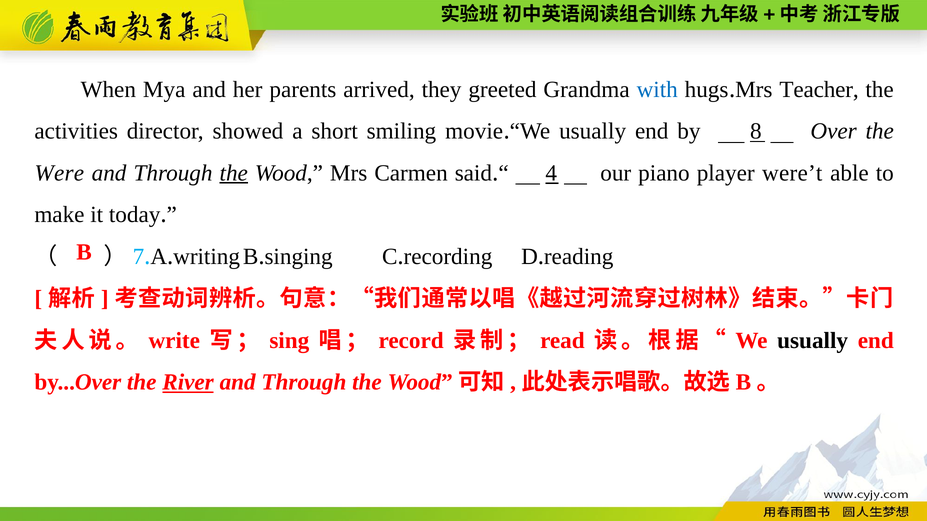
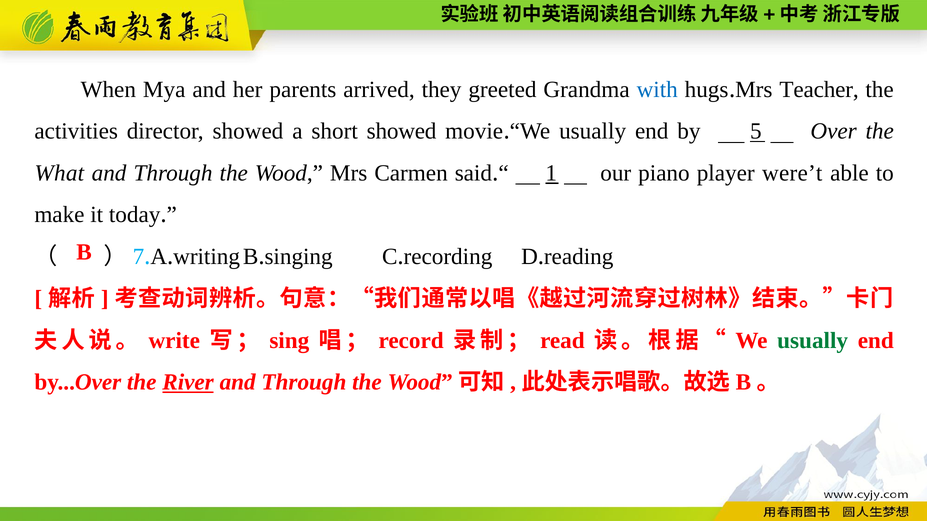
short smiling: smiling -> showed (402, 131)
8: 8 -> 5 (756, 131)
Were: Were -> What (59, 173)
the underline: present -> none (234, 173)
4: 4 -> 1 (551, 173)
usually colour: black -> green (813, 341)
